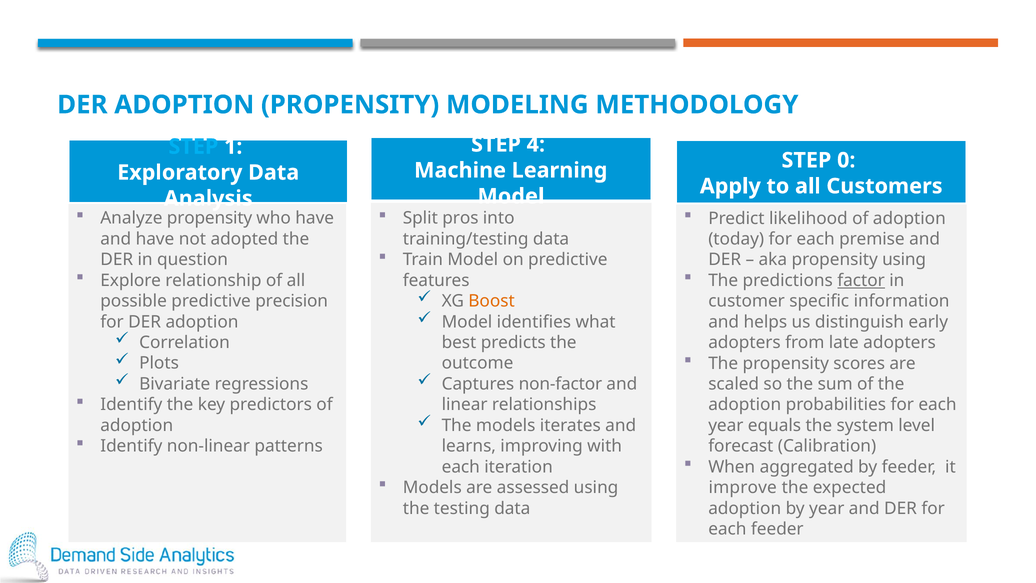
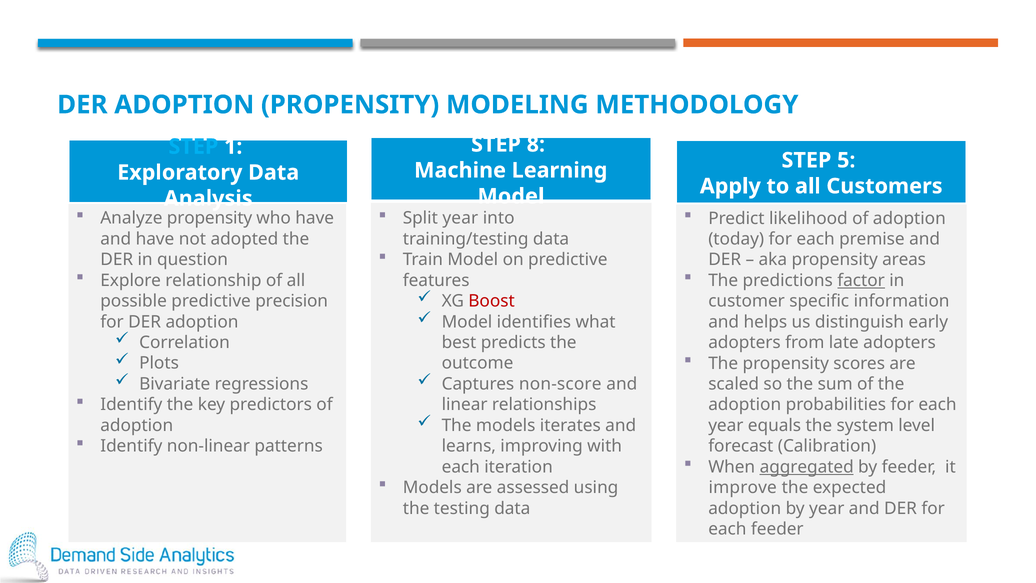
4: 4 -> 8 (536, 144)
0: 0 -> 5 (846, 160)
Split pros: pros -> year (460, 218)
propensity using: using -> areas (904, 260)
Boost colour: orange -> red (492, 301)
non-factor: non-factor -> non-score (560, 384)
aggregated underline: none -> present (807, 467)
